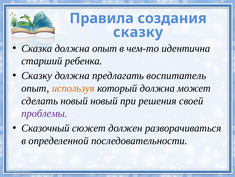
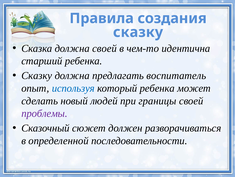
должна опыт: опыт -> своей (105, 48)
используя colour: orange -> blue (73, 88)
который должна: должна -> ребенка (157, 88)
новый новый: новый -> людей (104, 100)
решения: решения -> границы (157, 100)
